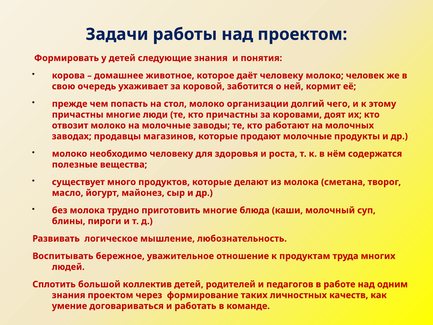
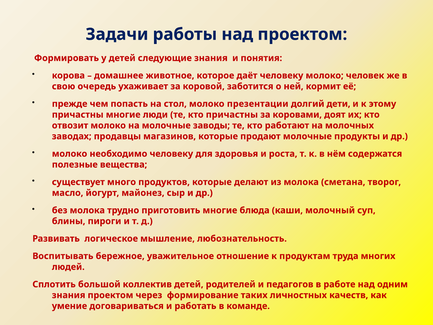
организации: организации -> презентации (258, 104)
чего: чего -> дети (338, 104)
